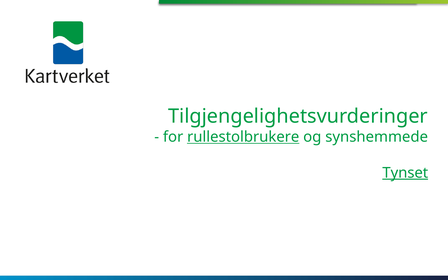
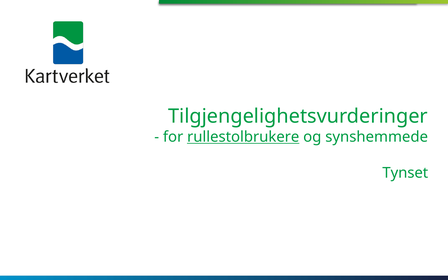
Tynset underline: present -> none (405, 173)
